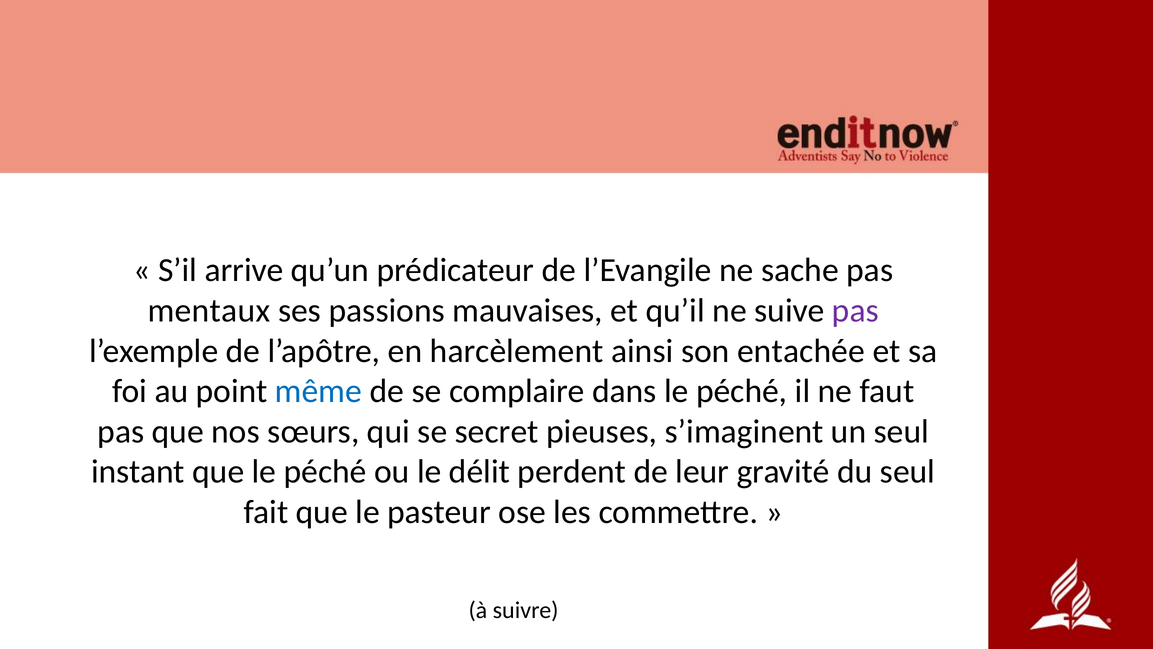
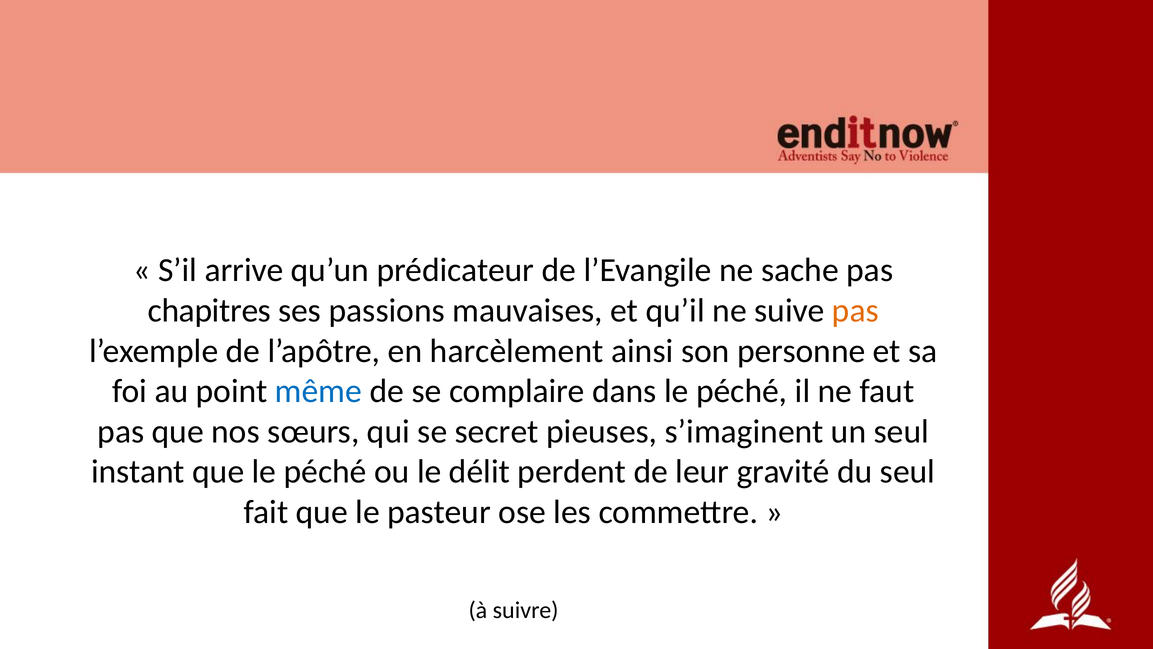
mentaux: mentaux -> chapitres (209, 310)
pas colour: purple -> orange (855, 310)
entachée: entachée -> personne (801, 351)
